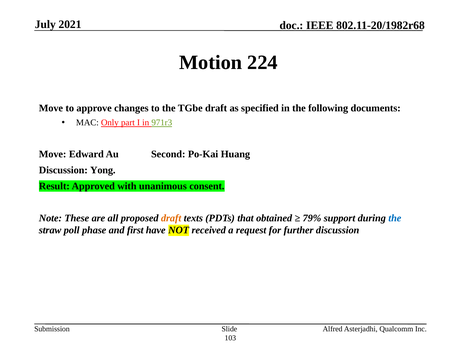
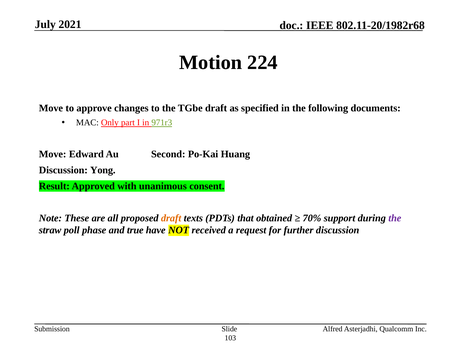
79%: 79% -> 70% (312, 218)
the colour: blue -> purple (395, 218)
first: first -> true (135, 230)
